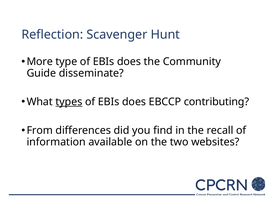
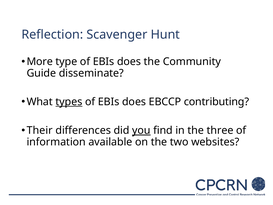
From: From -> Their (40, 130)
you underline: none -> present (141, 130)
recall: recall -> three (220, 130)
